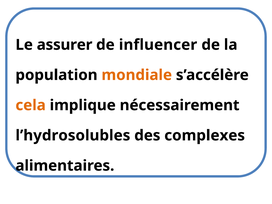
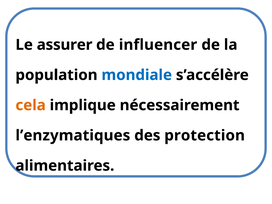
mondiale colour: orange -> blue (137, 75)
l’hydrosolubles: l’hydrosolubles -> l’enzymatiques (73, 135)
complexes: complexes -> protection (205, 135)
